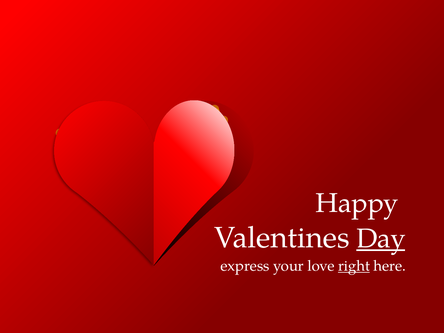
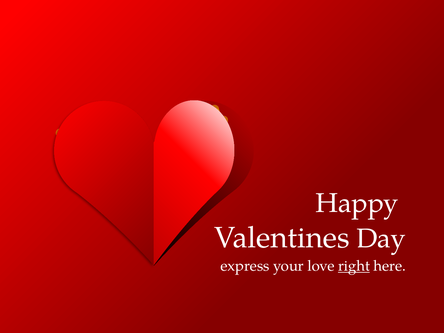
Day underline: present -> none (381, 238)
